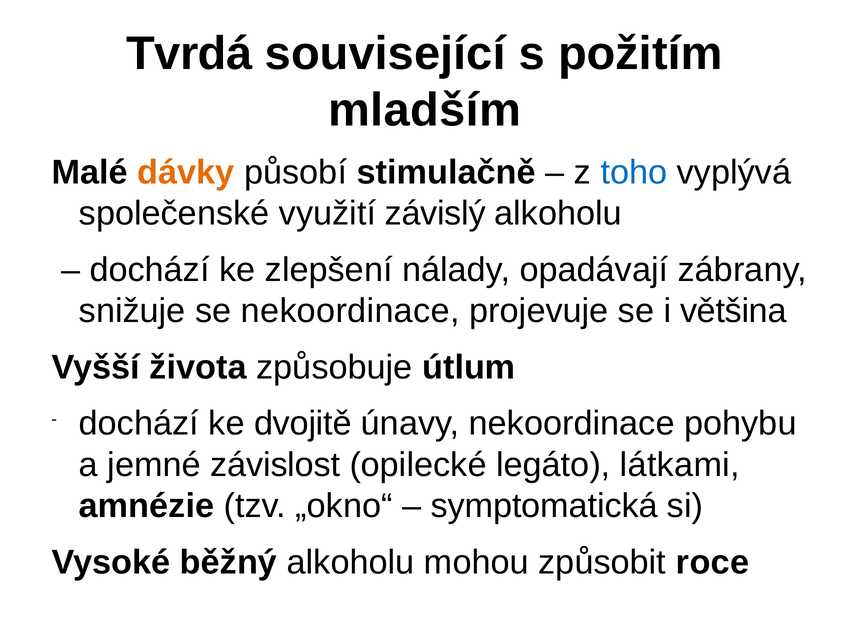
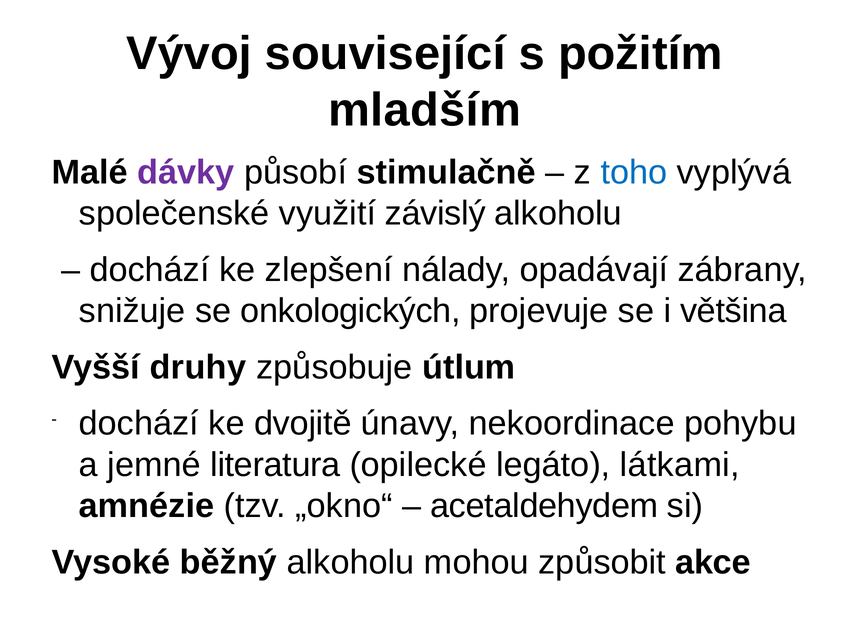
Tvrdá: Tvrdá -> Vývoj (189, 54)
dávky colour: orange -> purple (186, 172)
se nekoordinace: nekoordinace -> onkologických (350, 311)
života: života -> druhy (198, 367)
závislost: závislost -> literatura (275, 464)
symptomatická: symptomatická -> acetaldehydem (544, 505)
roce: roce -> akce (713, 562)
